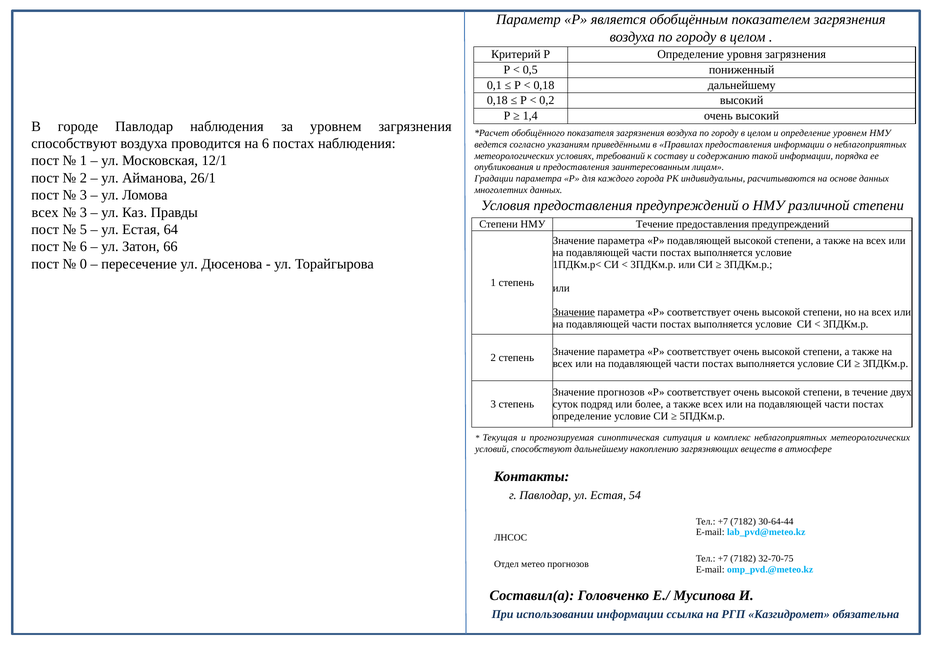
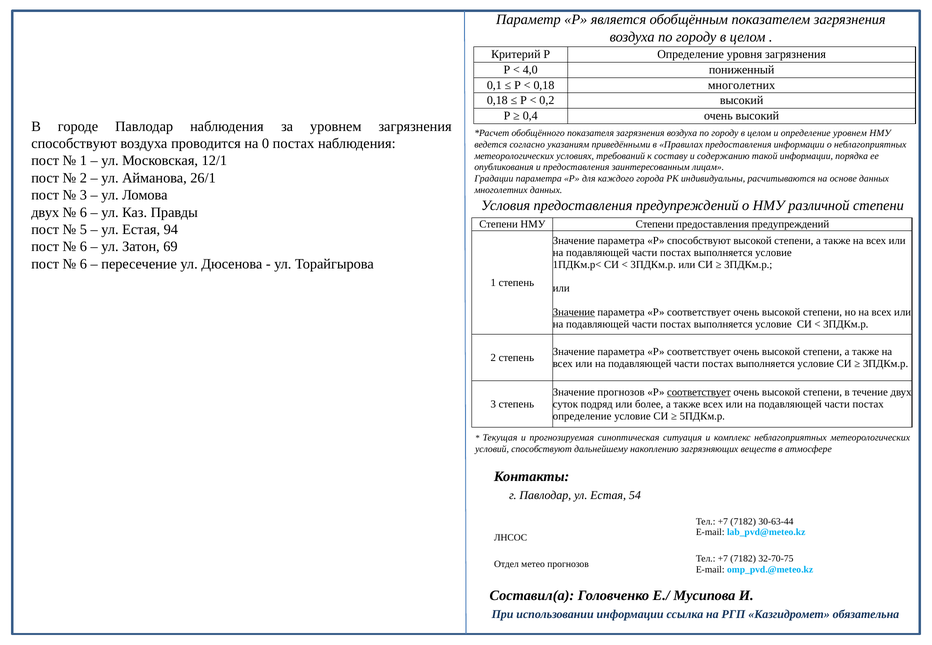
0,5: 0,5 -> 4,0 (530, 70)
0,18 дальнейшему: дальнейшему -> многолетних (742, 85)
1,4: 1,4 -> 0,4 (530, 116)
на 6: 6 -> 0 (266, 144)
всех: всех -> двух (45, 212)
3: 3 -> 6 (83, 212)
НМУ Течение: Течение -> Степени (655, 224)
64: 64 -> 94 (171, 230)
Р подавляющей: подавляющей -> способствуют (699, 241)
66: 66 -> 69 (170, 247)
0: 0 -> 6 (83, 264)
соответствует underline: none -> present (699, 392)
30-64-44: 30-64-44 -> 30-63-44 (776, 522)
